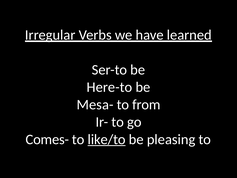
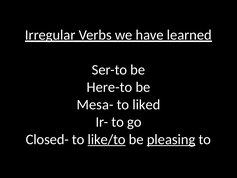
from: from -> liked (146, 104)
Comes-: Comes- -> Closed- (47, 139)
pleasing underline: none -> present (171, 139)
